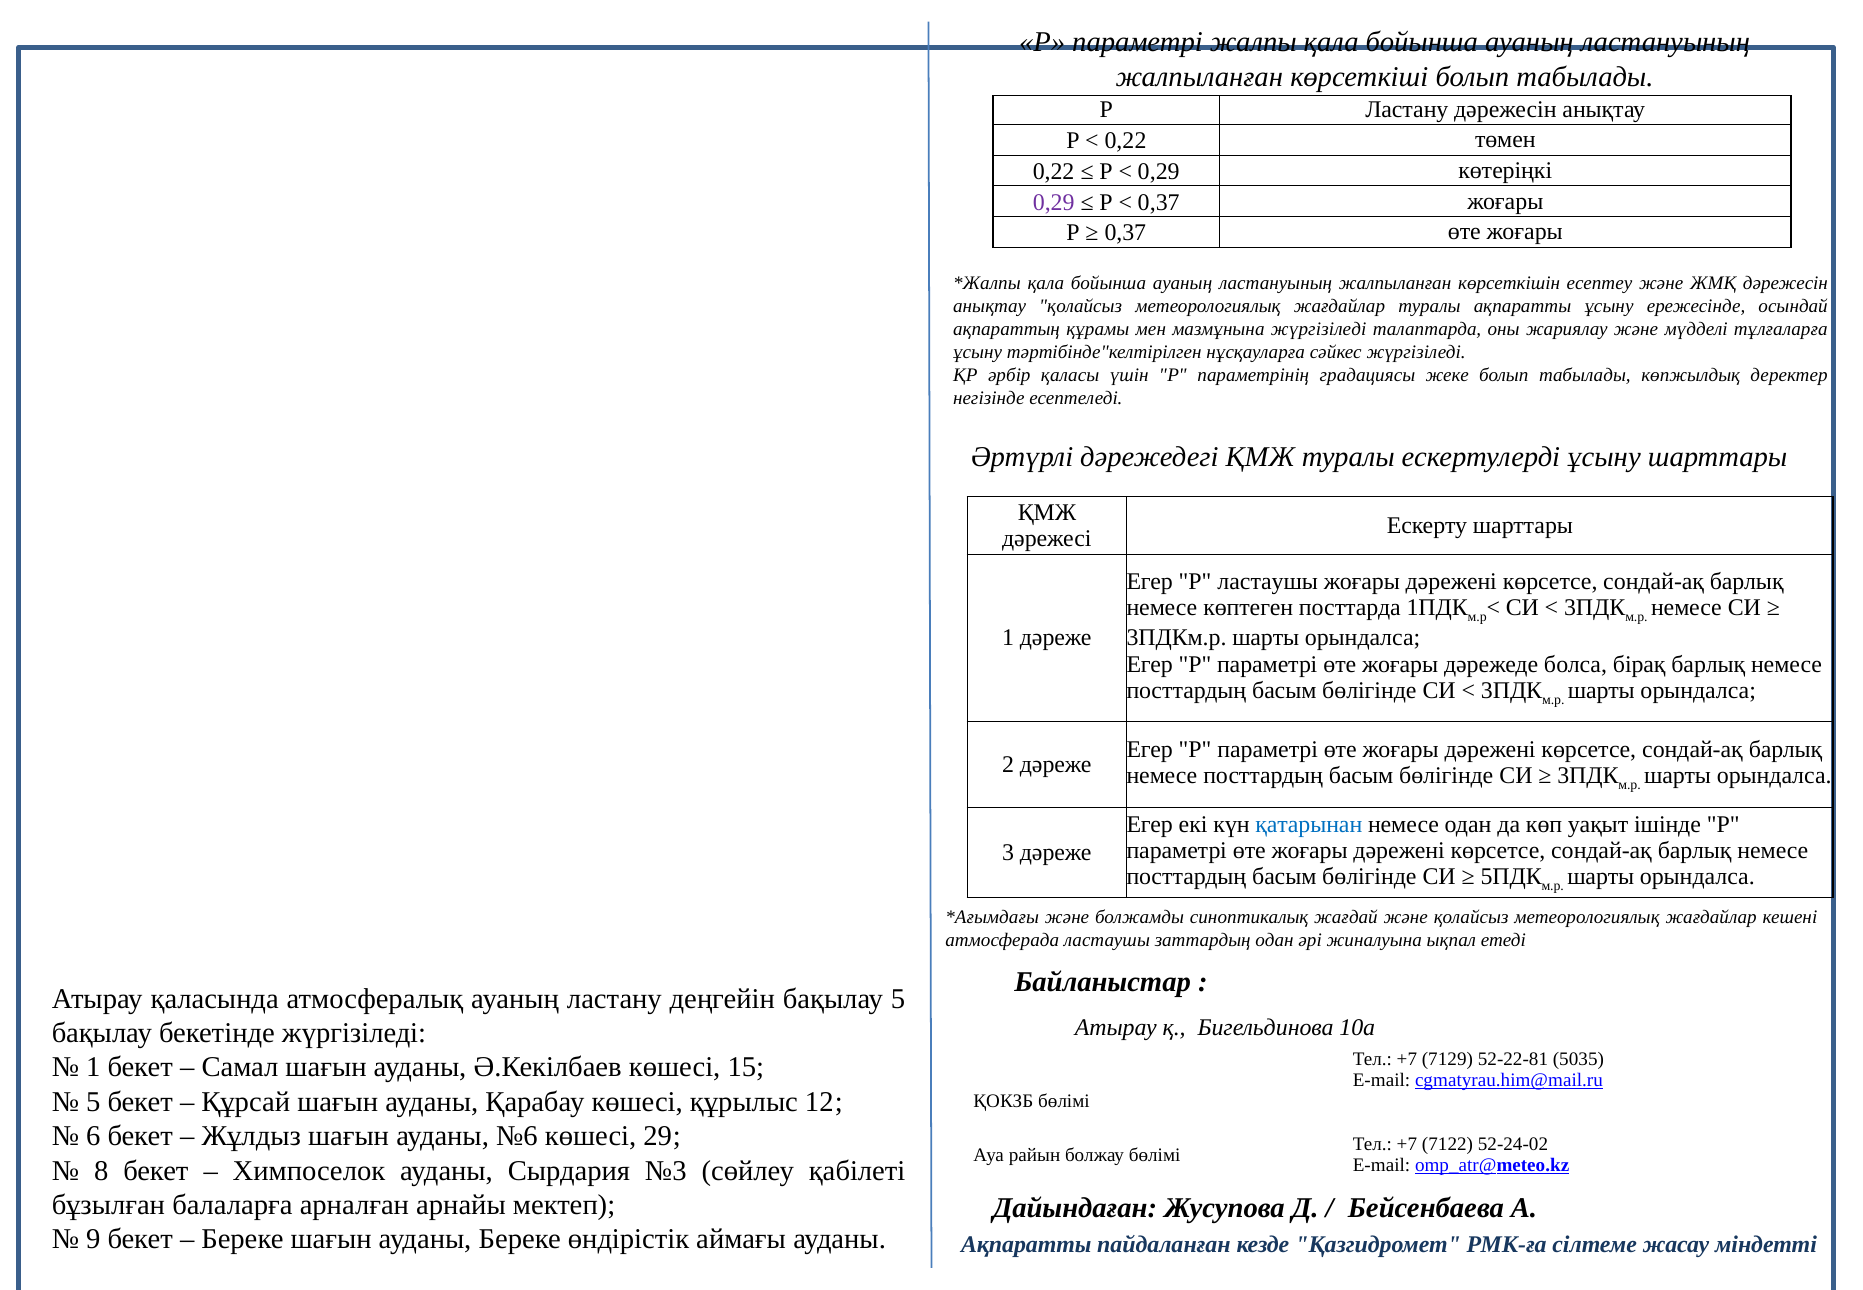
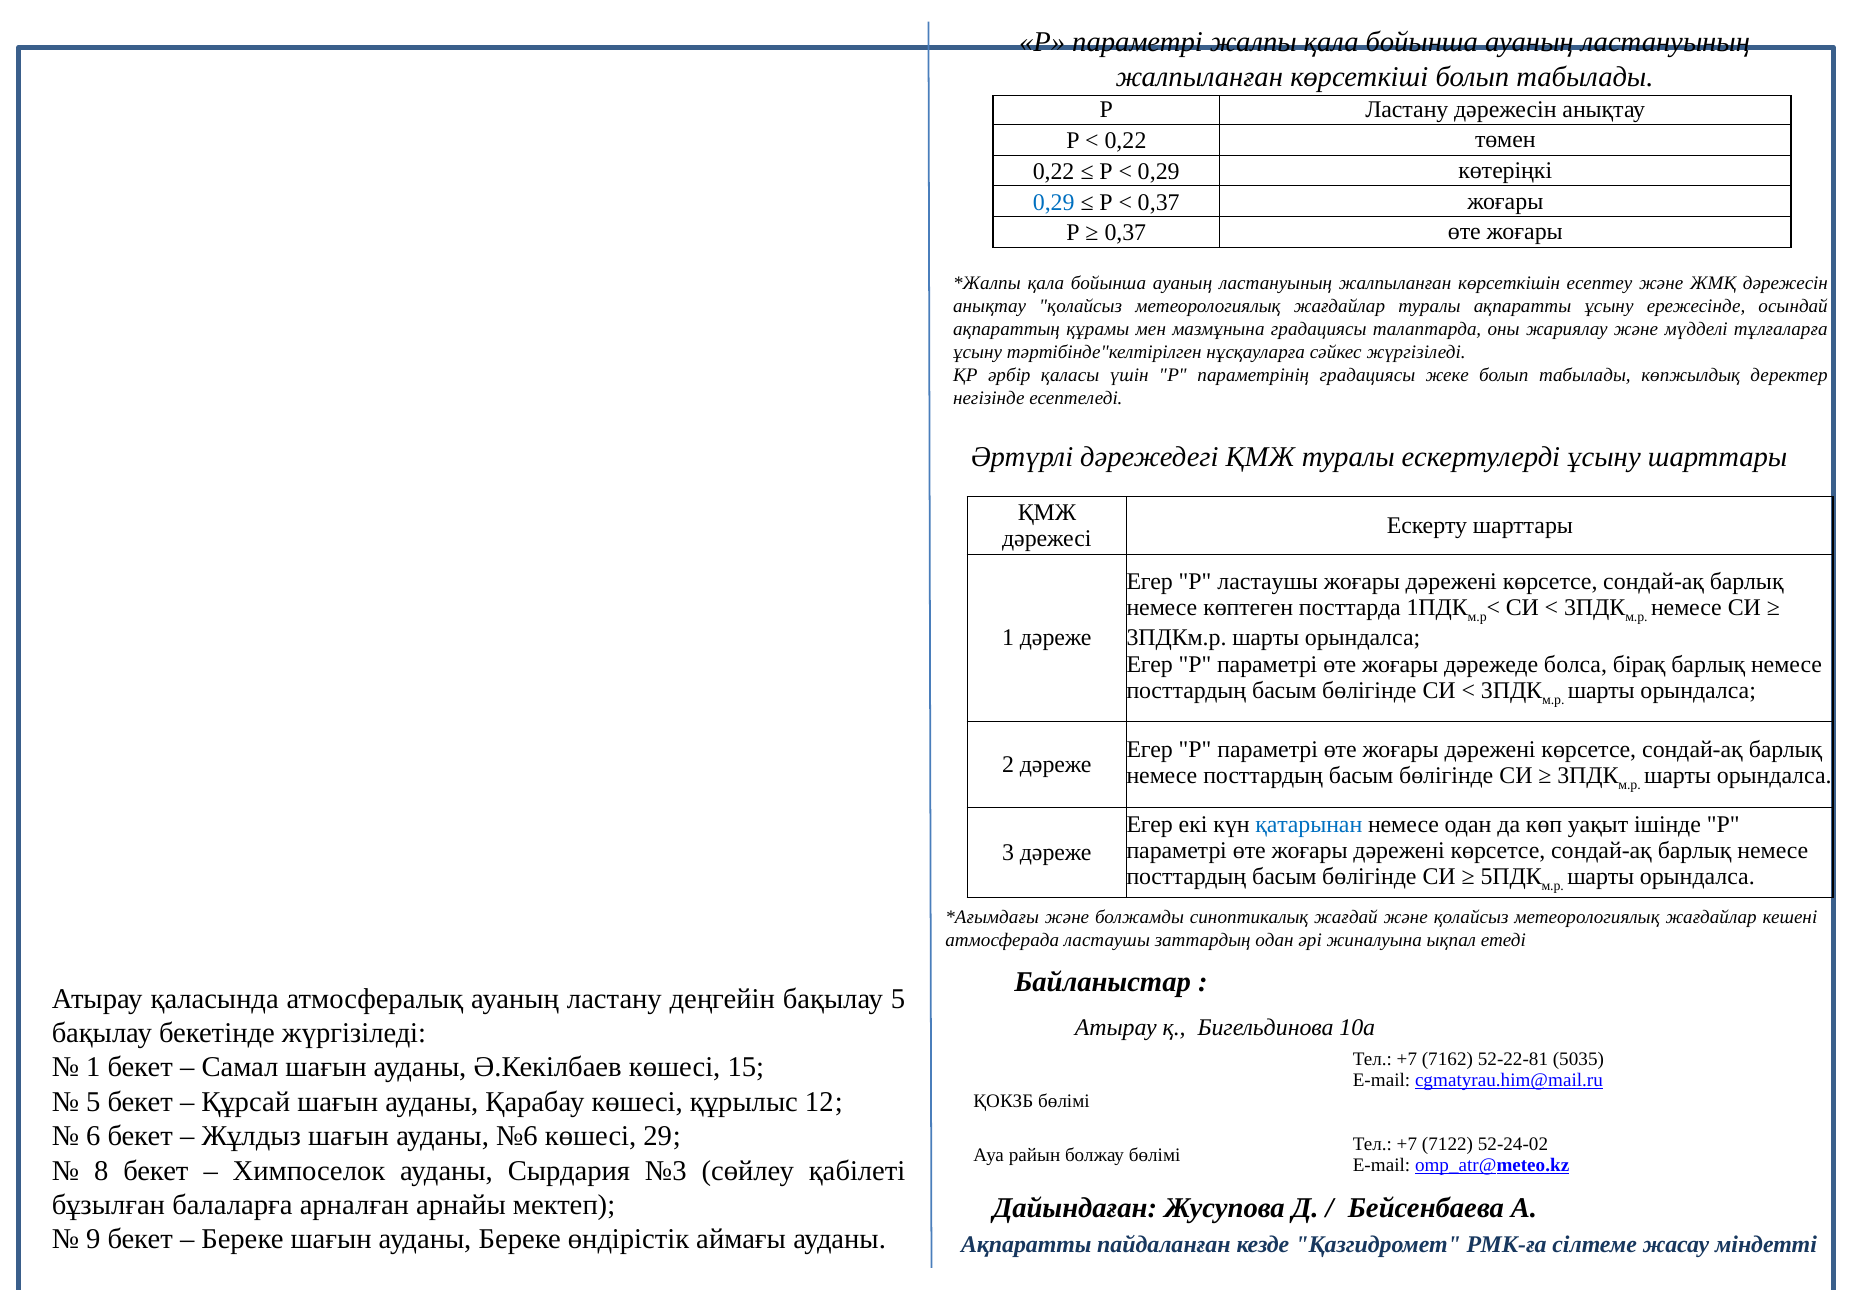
0,29 colour: purple -> blue (1054, 202)
мазмұнына жүргізіледі: жүргізіледі -> градациясы (1319, 329)
7129: 7129 -> 7162 (1447, 1059)
